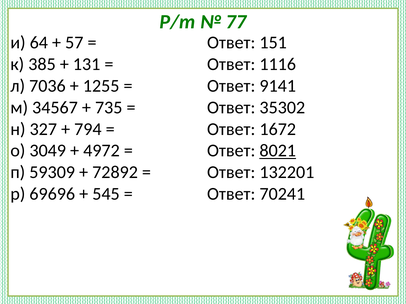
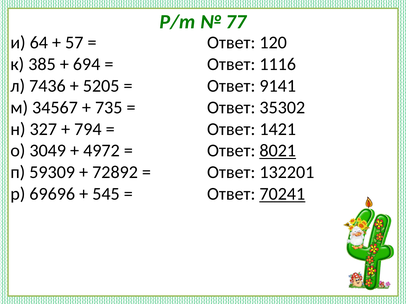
151: 151 -> 120 (273, 43)
131: 131 -> 694 (87, 64)
7036: 7036 -> 7436 (47, 86)
1255: 1255 -> 5205 (101, 86)
1672: 1672 -> 1421 (278, 129)
70241 underline: none -> present (282, 194)
